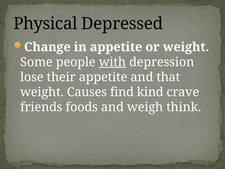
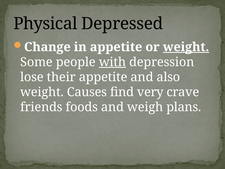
weight underline: none -> present (186, 47)
that: that -> also (168, 77)
kind: kind -> very (150, 92)
think: think -> plans (184, 107)
